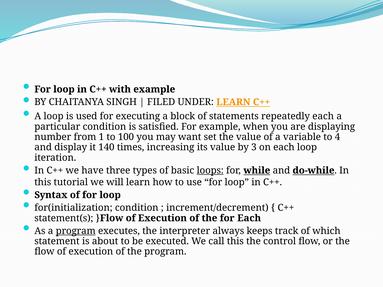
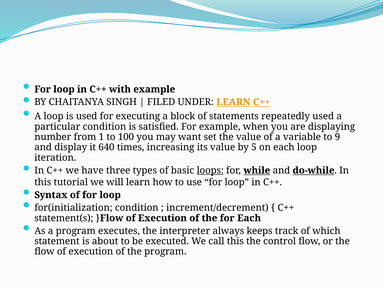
repeatedly each: each -> used (323, 116)
4: 4 -> 9 (337, 137)
140: 140 -> 640 (106, 147)
3: 3 -> 5 (254, 147)
program underline: present -> none (76, 231)
